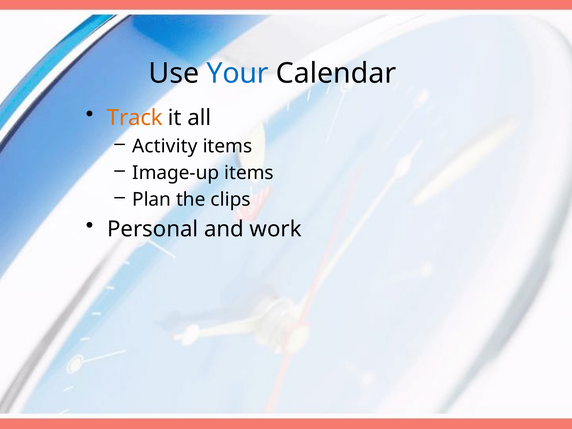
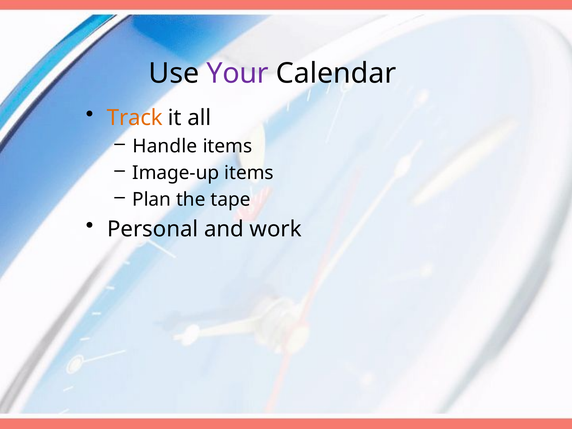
Your colour: blue -> purple (238, 74)
Activity: Activity -> Handle (165, 146)
clips: clips -> tape (231, 200)
